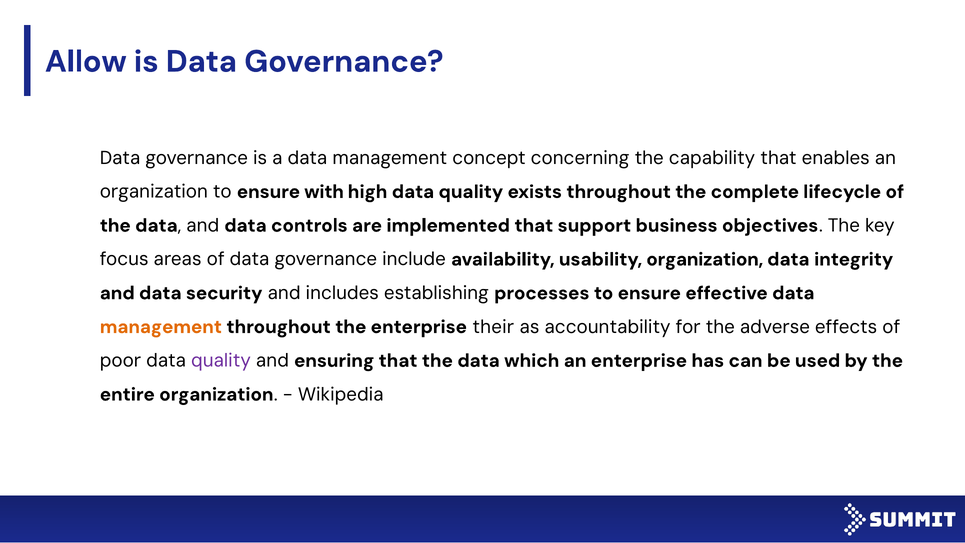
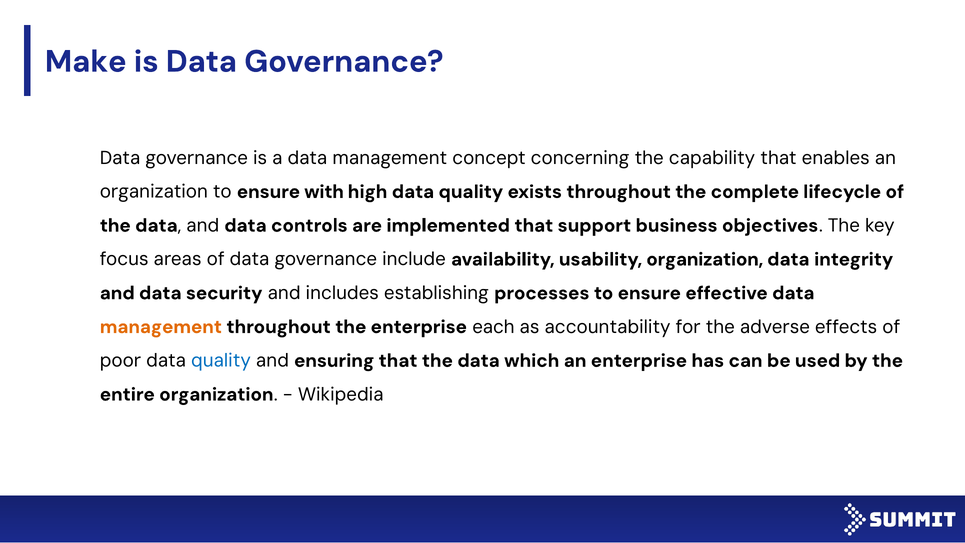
Allow: Allow -> Make (86, 61)
their: their -> each (493, 327)
quality colour: purple -> blue (221, 361)
